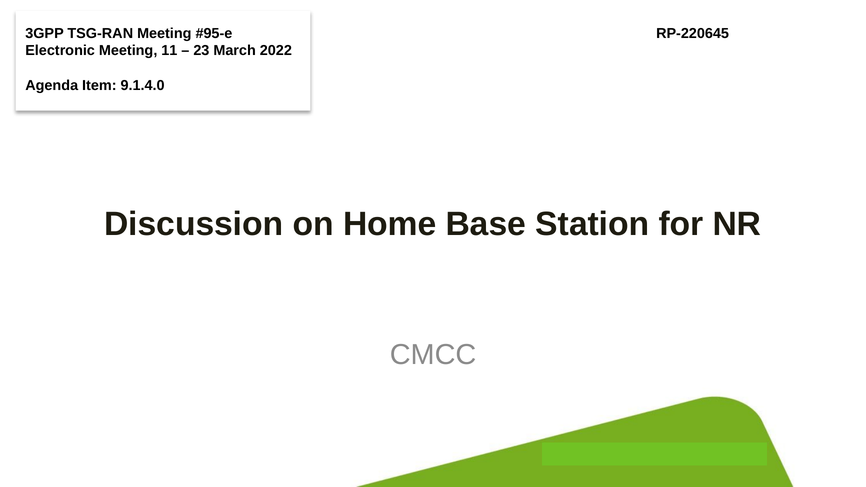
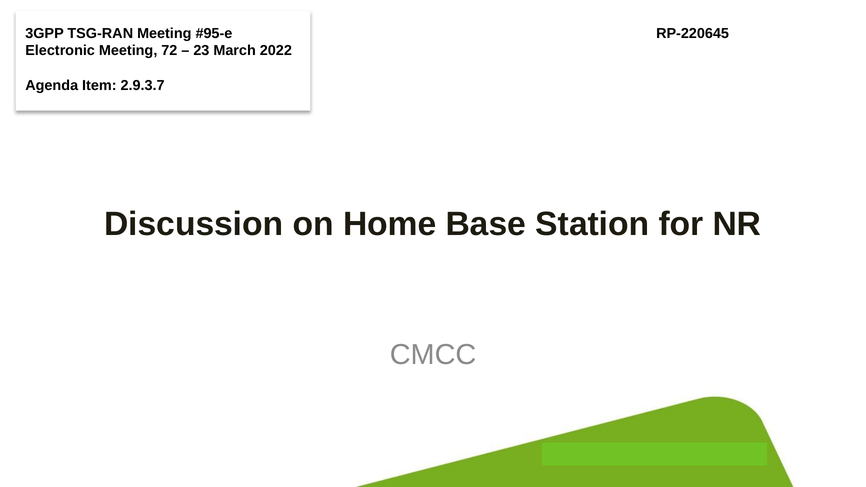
11: 11 -> 72 (169, 51)
9.1.4.0: 9.1.4.0 -> 2.9.3.7 (143, 85)
